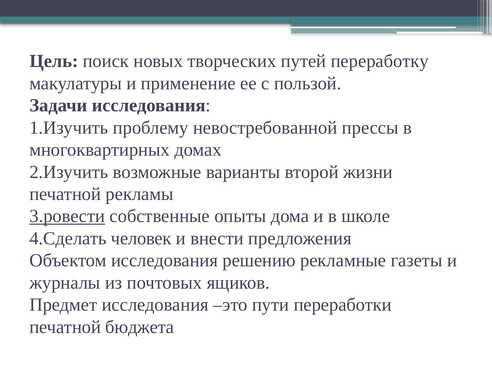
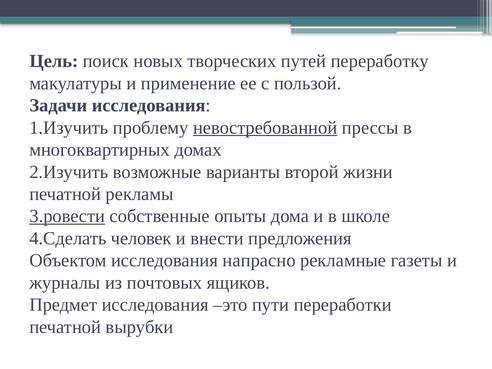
невостребованной underline: none -> present (265, 128)
решению: решению -> напрасно (259, 261)
бюджета: бюджета -> вырубки (140, 327)
